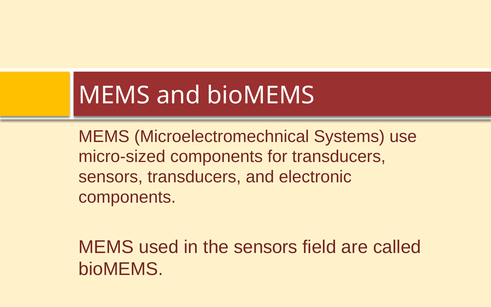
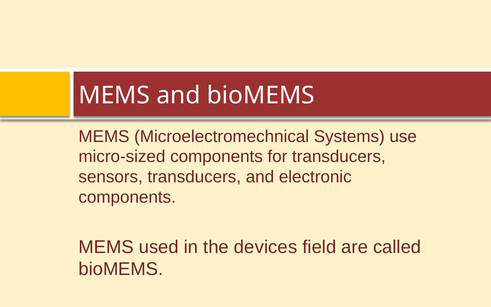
the sensors: sensors -> devices (266, 247)
